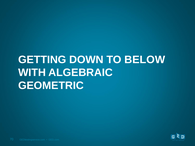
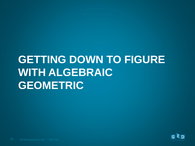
BELOW: BELOW -> FIGURE (145, 60)
